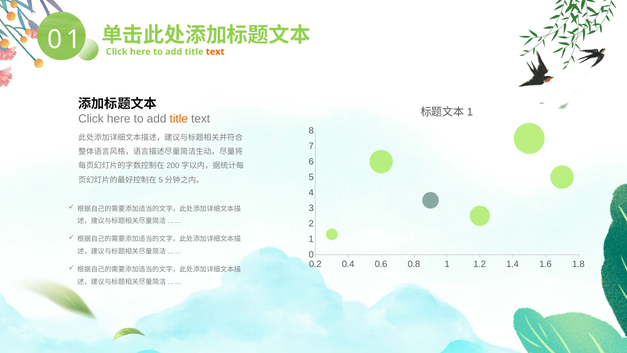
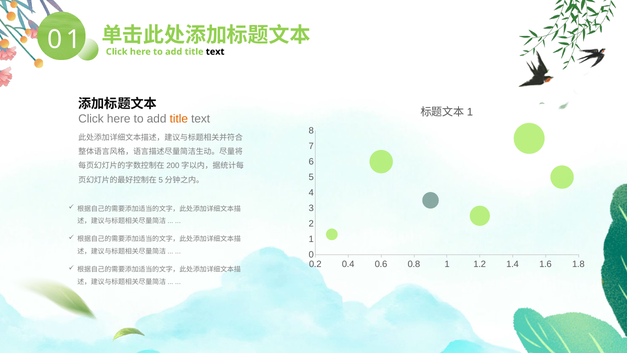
text colour: orange -> black (215, 52)
